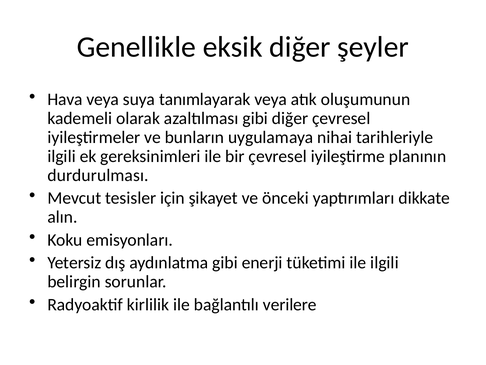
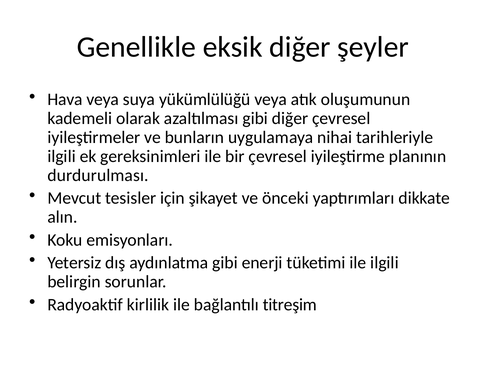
tanımlayarak: tanımlayarak -> yükümlülüğü (205, 99)
verilere: verilere -> titreşim (290, 304)
